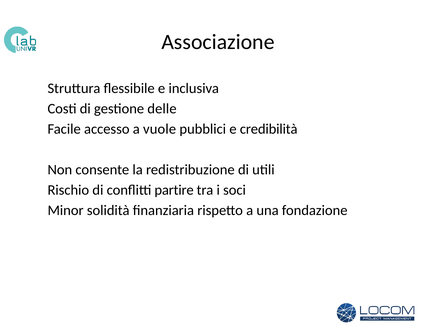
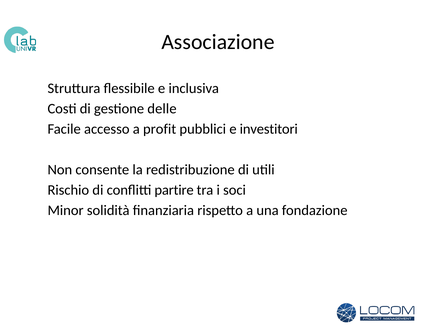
vuole: vuole -> profit (160, 129)
credibilità: credibilità -> investitori (269, 129)
